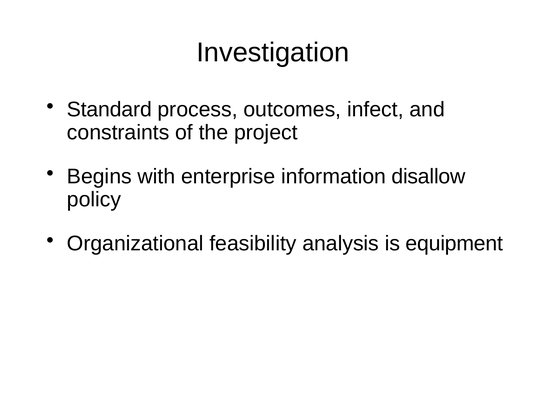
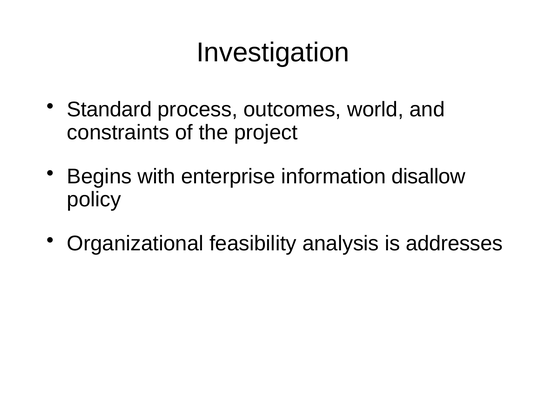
infect: infect -> world (375, 110)
equipment: equipment -> addresses (454, 244)
